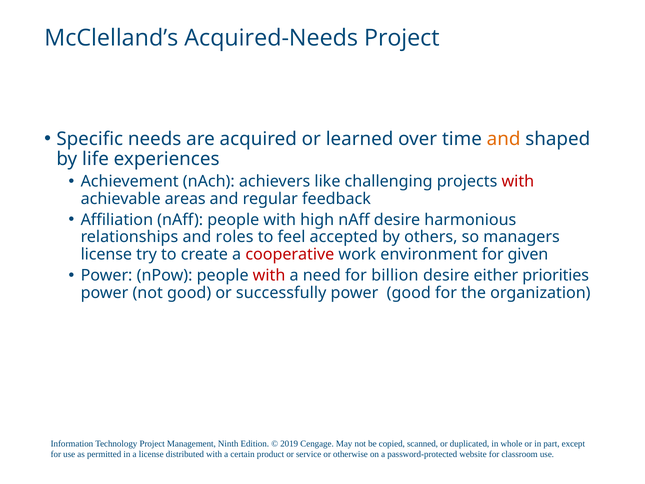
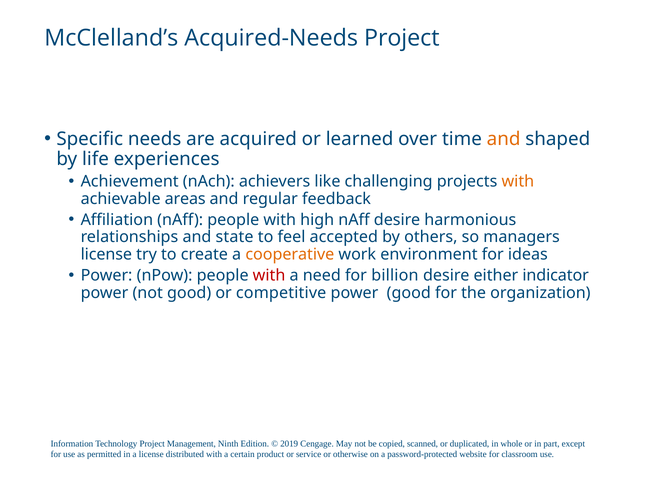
with colour: red -> orange (518, 181)
roles: roles -> state (235, 237)
cooperative colour: red -> orange (290, 254)
given: given -> ideas (528, 254)
priorities: priorities -> indicator (556, 275)
successfully: successfully -> competitive (281, 293)
